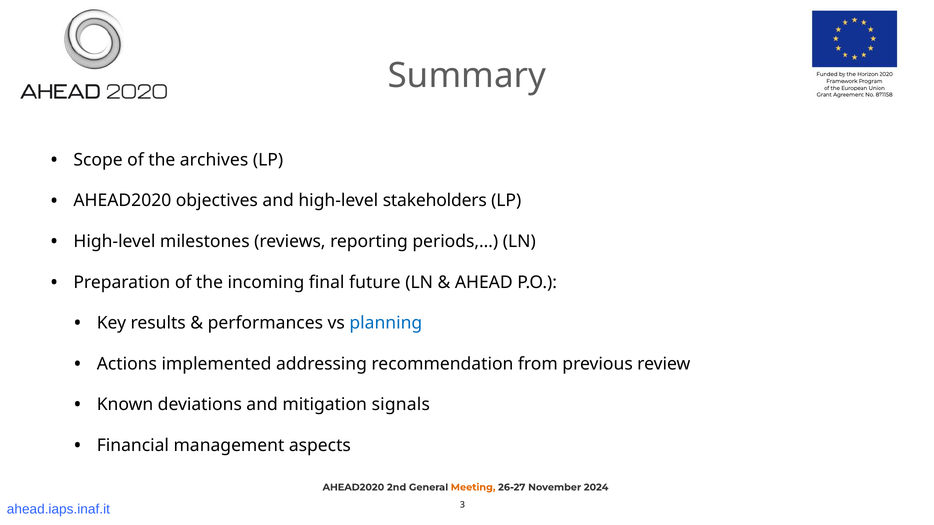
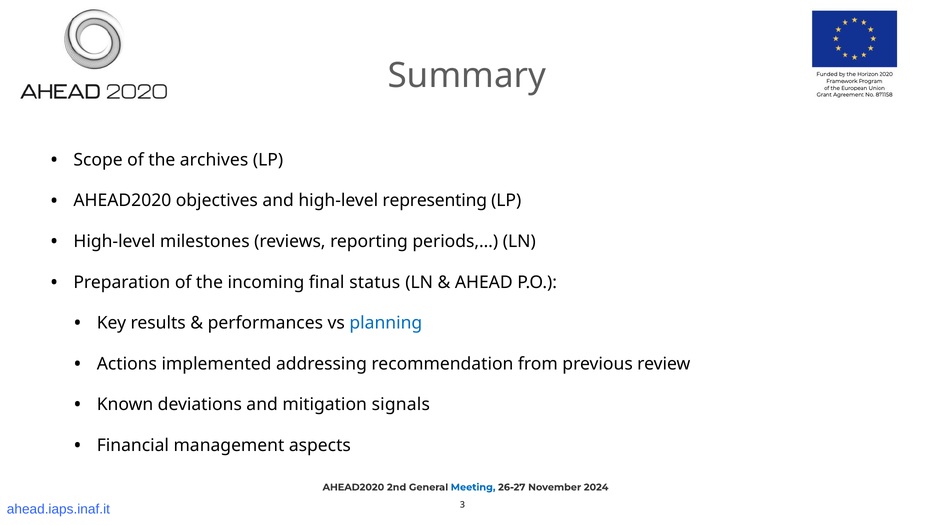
stakeholders: stakeholders -> representing (435, 201)
future: future -> status (375, 282)
Meeting colour: orange -> blue (473, 488)
